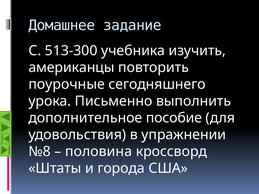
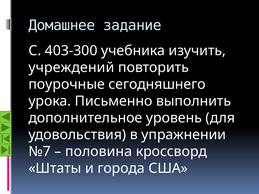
513-300: 513-300 -> 403-300 (71, 51)
американцы: американцы -> учреждений (71, 68)
пособие: пособие -> уровень (174, 118)
№8: №8 -> №7 (40, 152)
